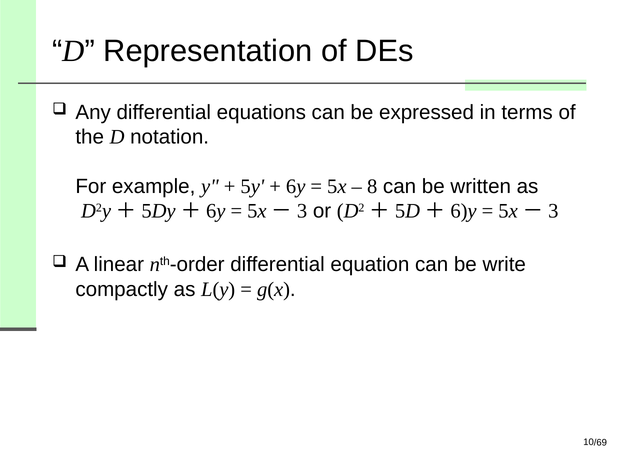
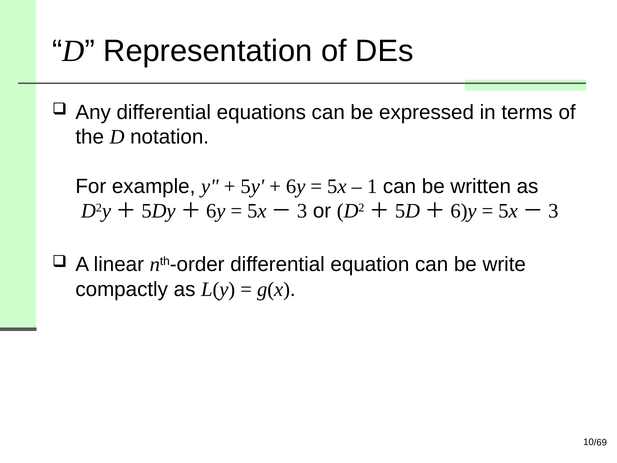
8: 8 -> 1 (372, 186)
